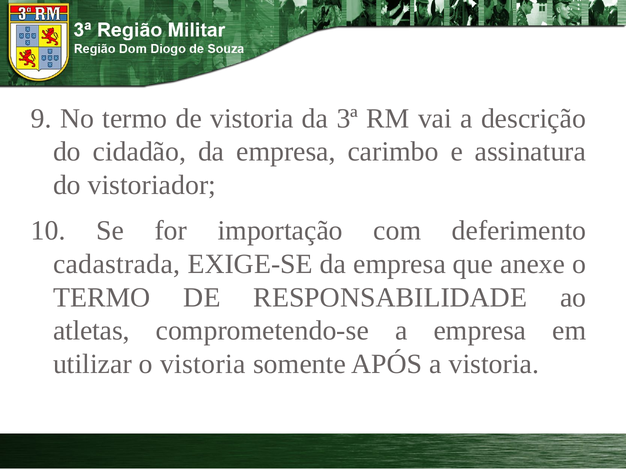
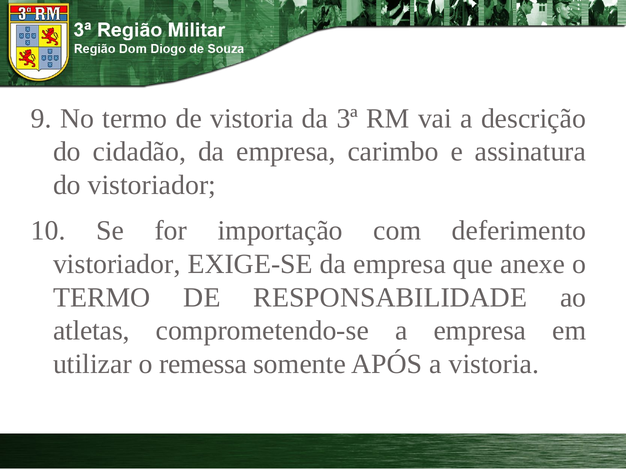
cadastrada: cadastrada -> vistoriador (117, 264)
o vistoria: vistoria -> remessa (203, 365)
